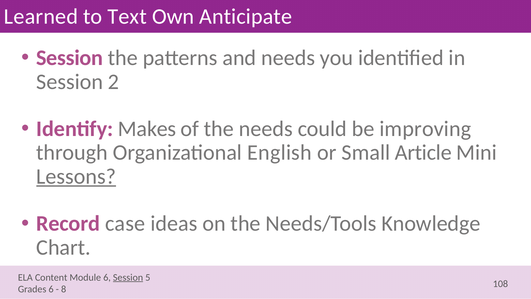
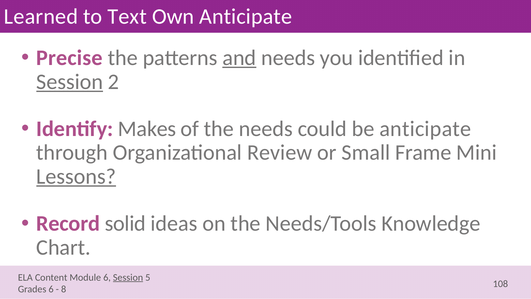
Session: Session -> Precise (69, 58)
and underline: none -> present (239, 58)
Session underline: none -> present (70, 82)
be improving: improving -> anticipate (425, 129)
English: English -> Review (280, 152)
Article: Article -> Frame (423, 152)
case: case -> solid (125, 223)
